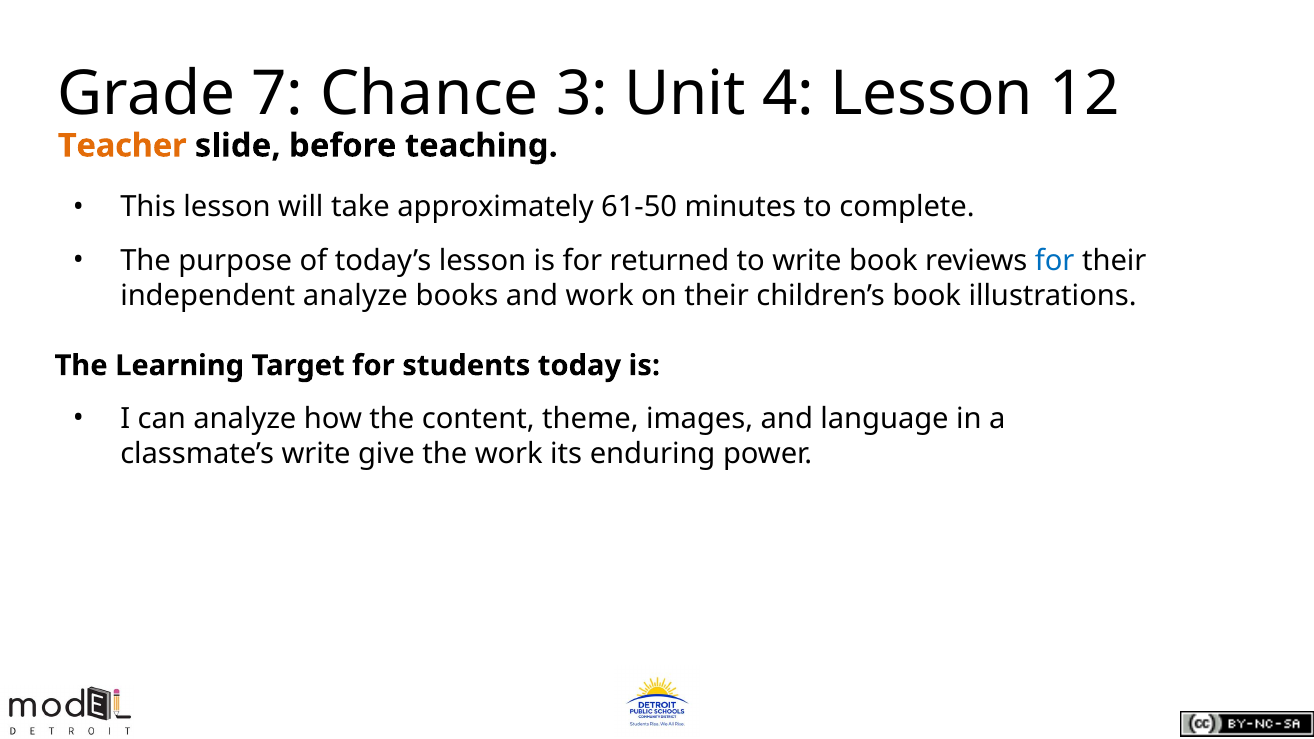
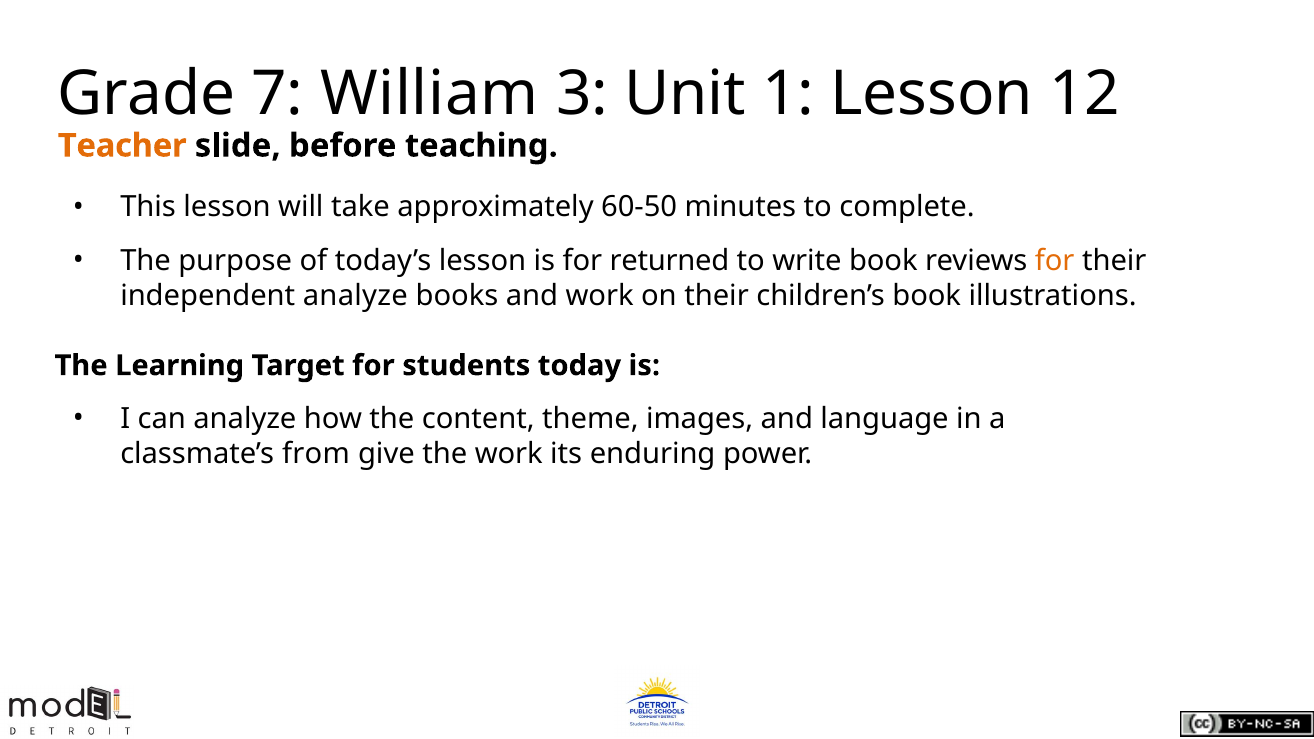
Chance: Chance -> William (429, 94)
4: 4 -> 1 (788, 94)
61-50: 61-50 -> 60-50 (639, 207)
for colour: blue -> orange (1055, 261)
classmate’s write: write -> from (316, 454)
